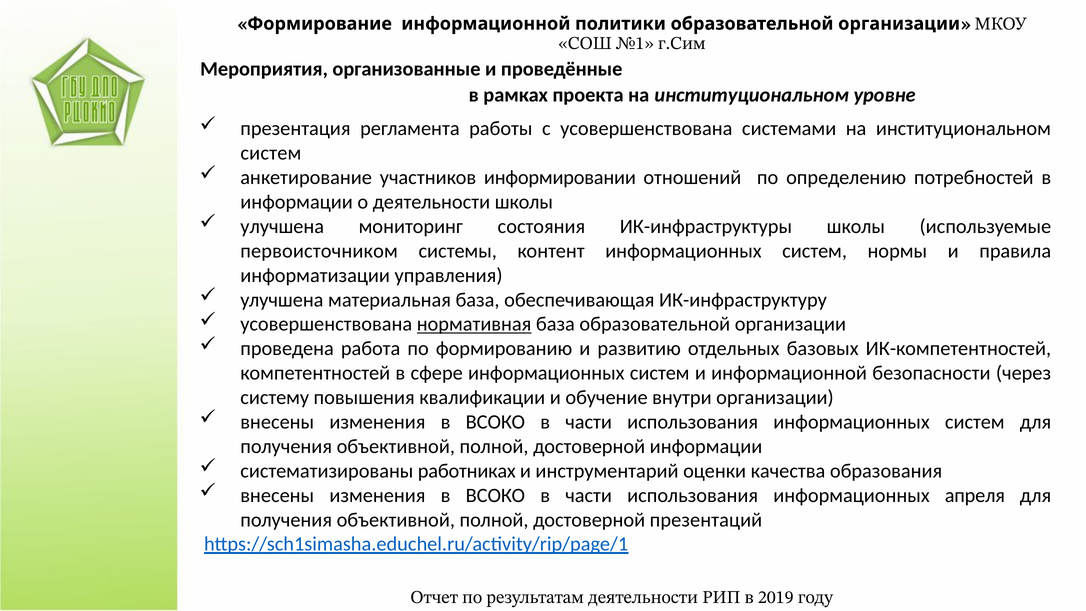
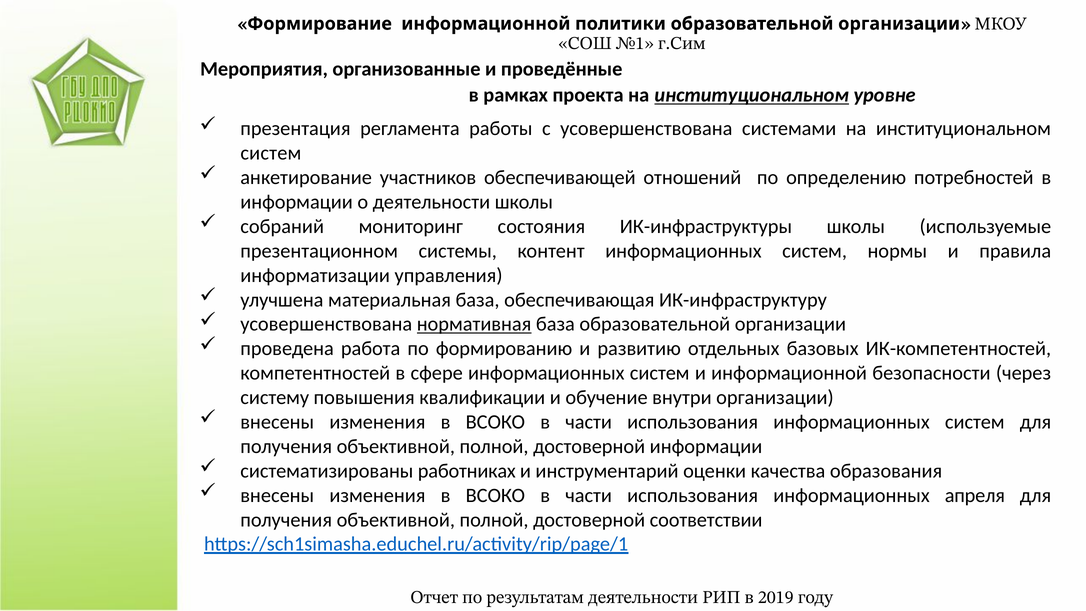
институциональном underline: none -> present (752, 95)
информировании: информировании -> обеспечивающей (560, 178)
улучшена: улучшена -> собраний (282, 226)
первоисточником: первоисточником -> презентационном (319, 251)
презентаций: презентаций -> соответствии (706, 520)
